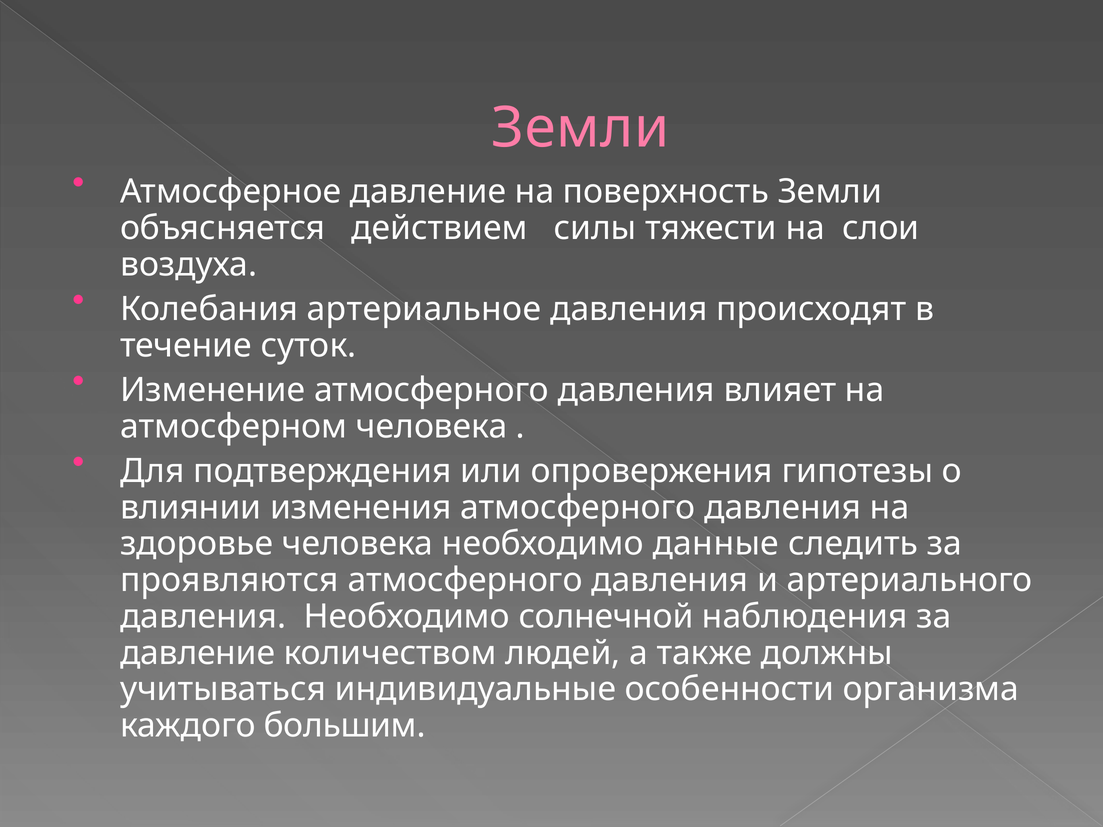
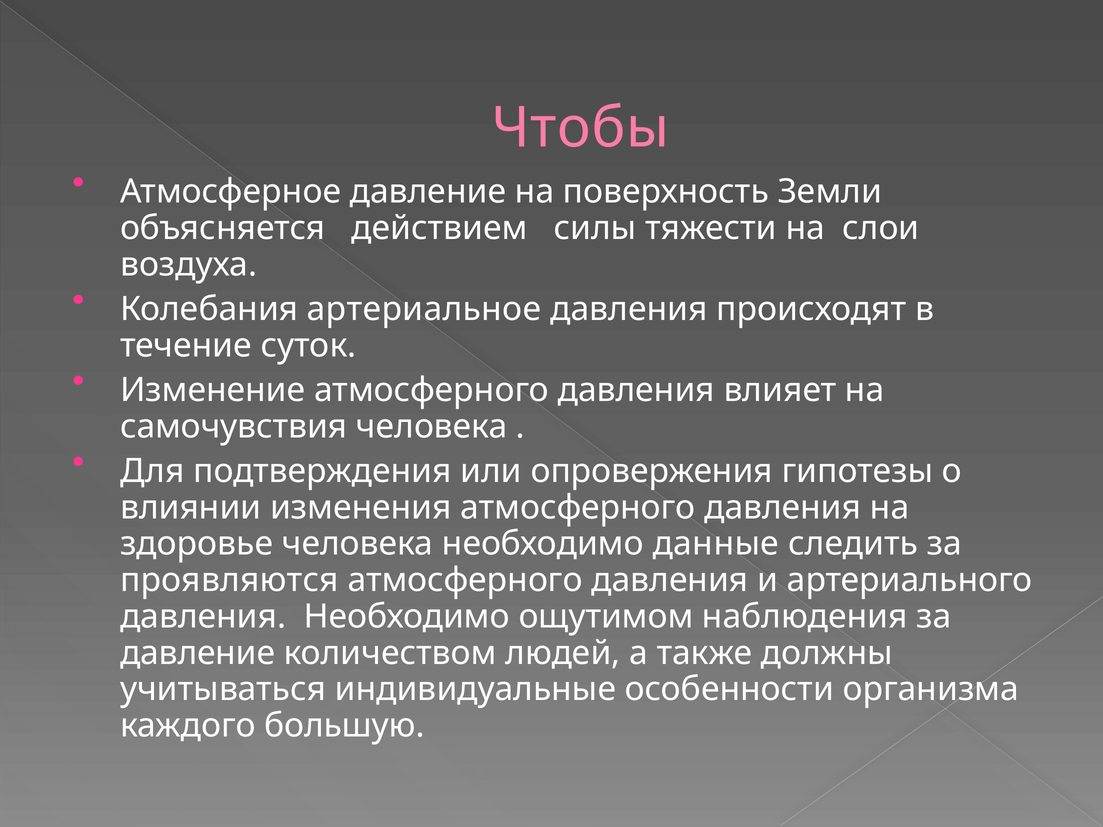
Земли: Земли -> Чтобы (580, 128)
атмосферном: атмосферном -> самочувствия (234, 427)
солнечной: солнечной -> ощутимом (606, 617)
большим: большим -> большую (344, 726)
